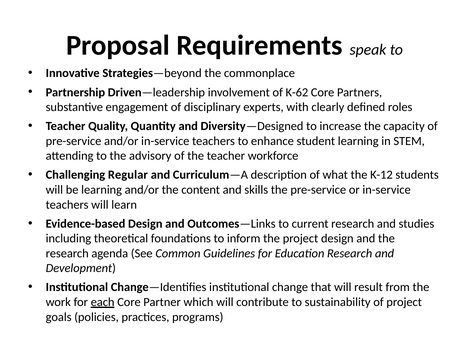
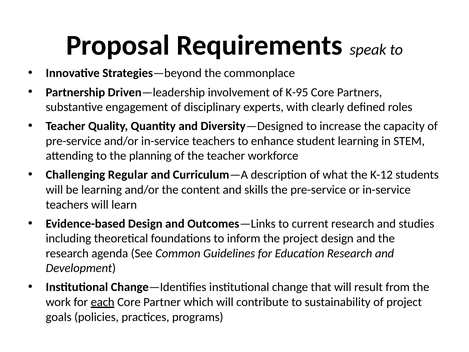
K-62: K-62 -> K-95 (297, 92)
advisory: advisory -> planning (150, 156)
